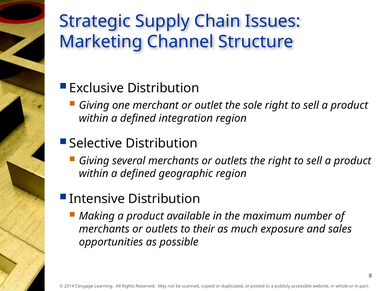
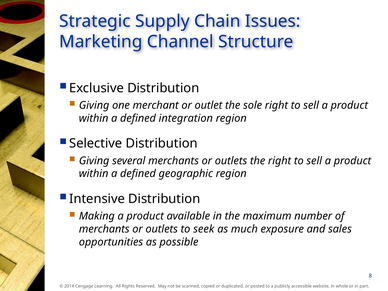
their: their -> seek (204, 229)
